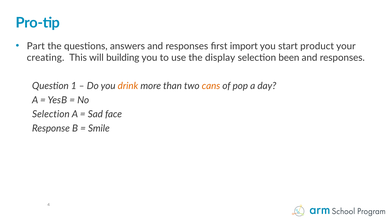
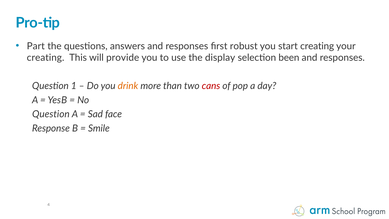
import: import -> robust (244, 46)
start product: product -> creating (317, 46)
building: building -> provide (123, 58)
cans colour: orange -> red (211, 86)
Selection: Selection -> Question (51, 114)
